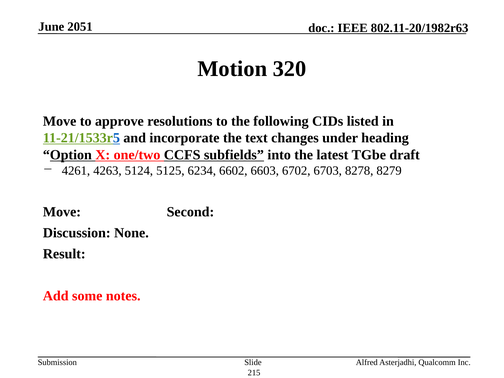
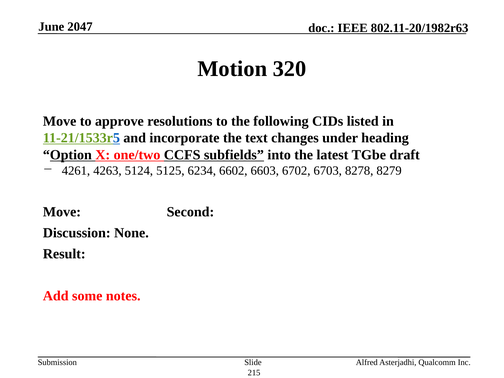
2051: 2051 -> 2047 (80, 27)
